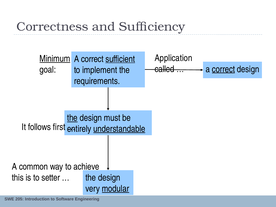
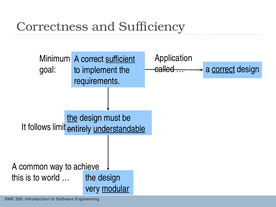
Minimum underline: present -> none (55, 59)
first: first -> limit (59, 127)
setter: setter -> world (51, 178)
